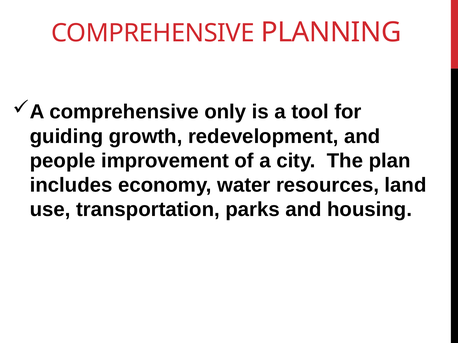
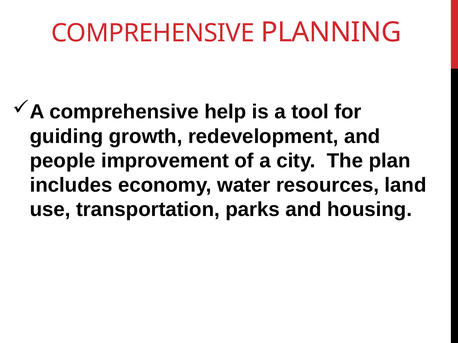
only: only -> help (225, 112)
